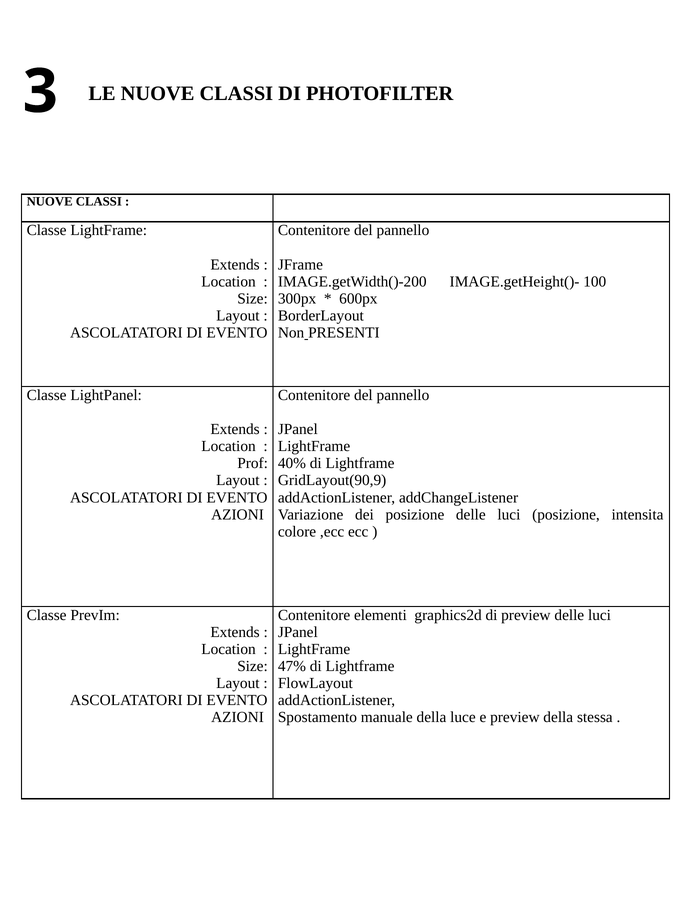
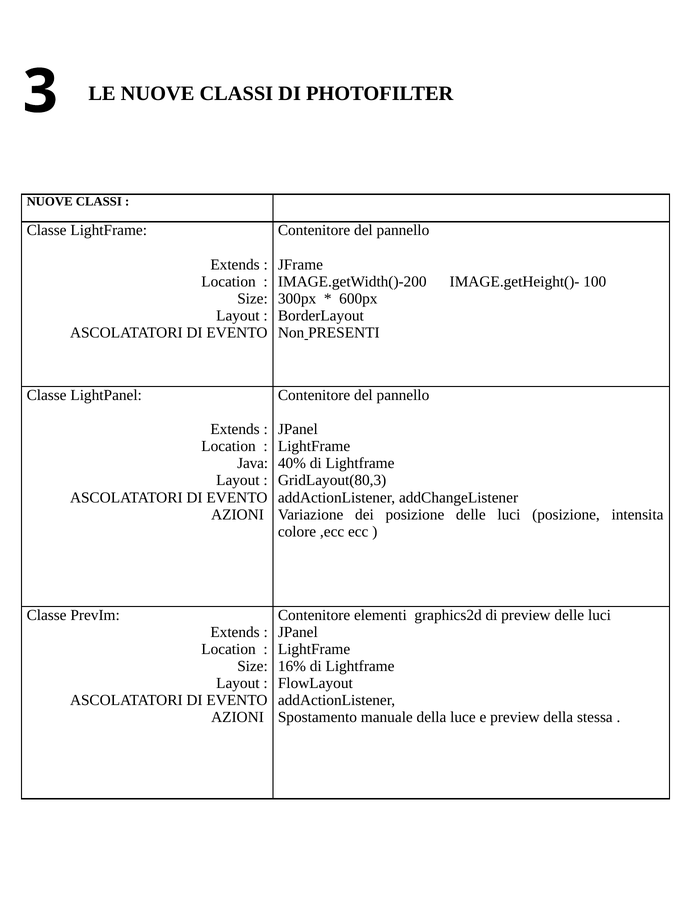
Prof: Prof -> Java (253, 464)
GridLayout(90,9: GridLayout(90,9 -> GridLayout(80,3 (332, 481)
47%: 47% -> 16% (292, 666)
